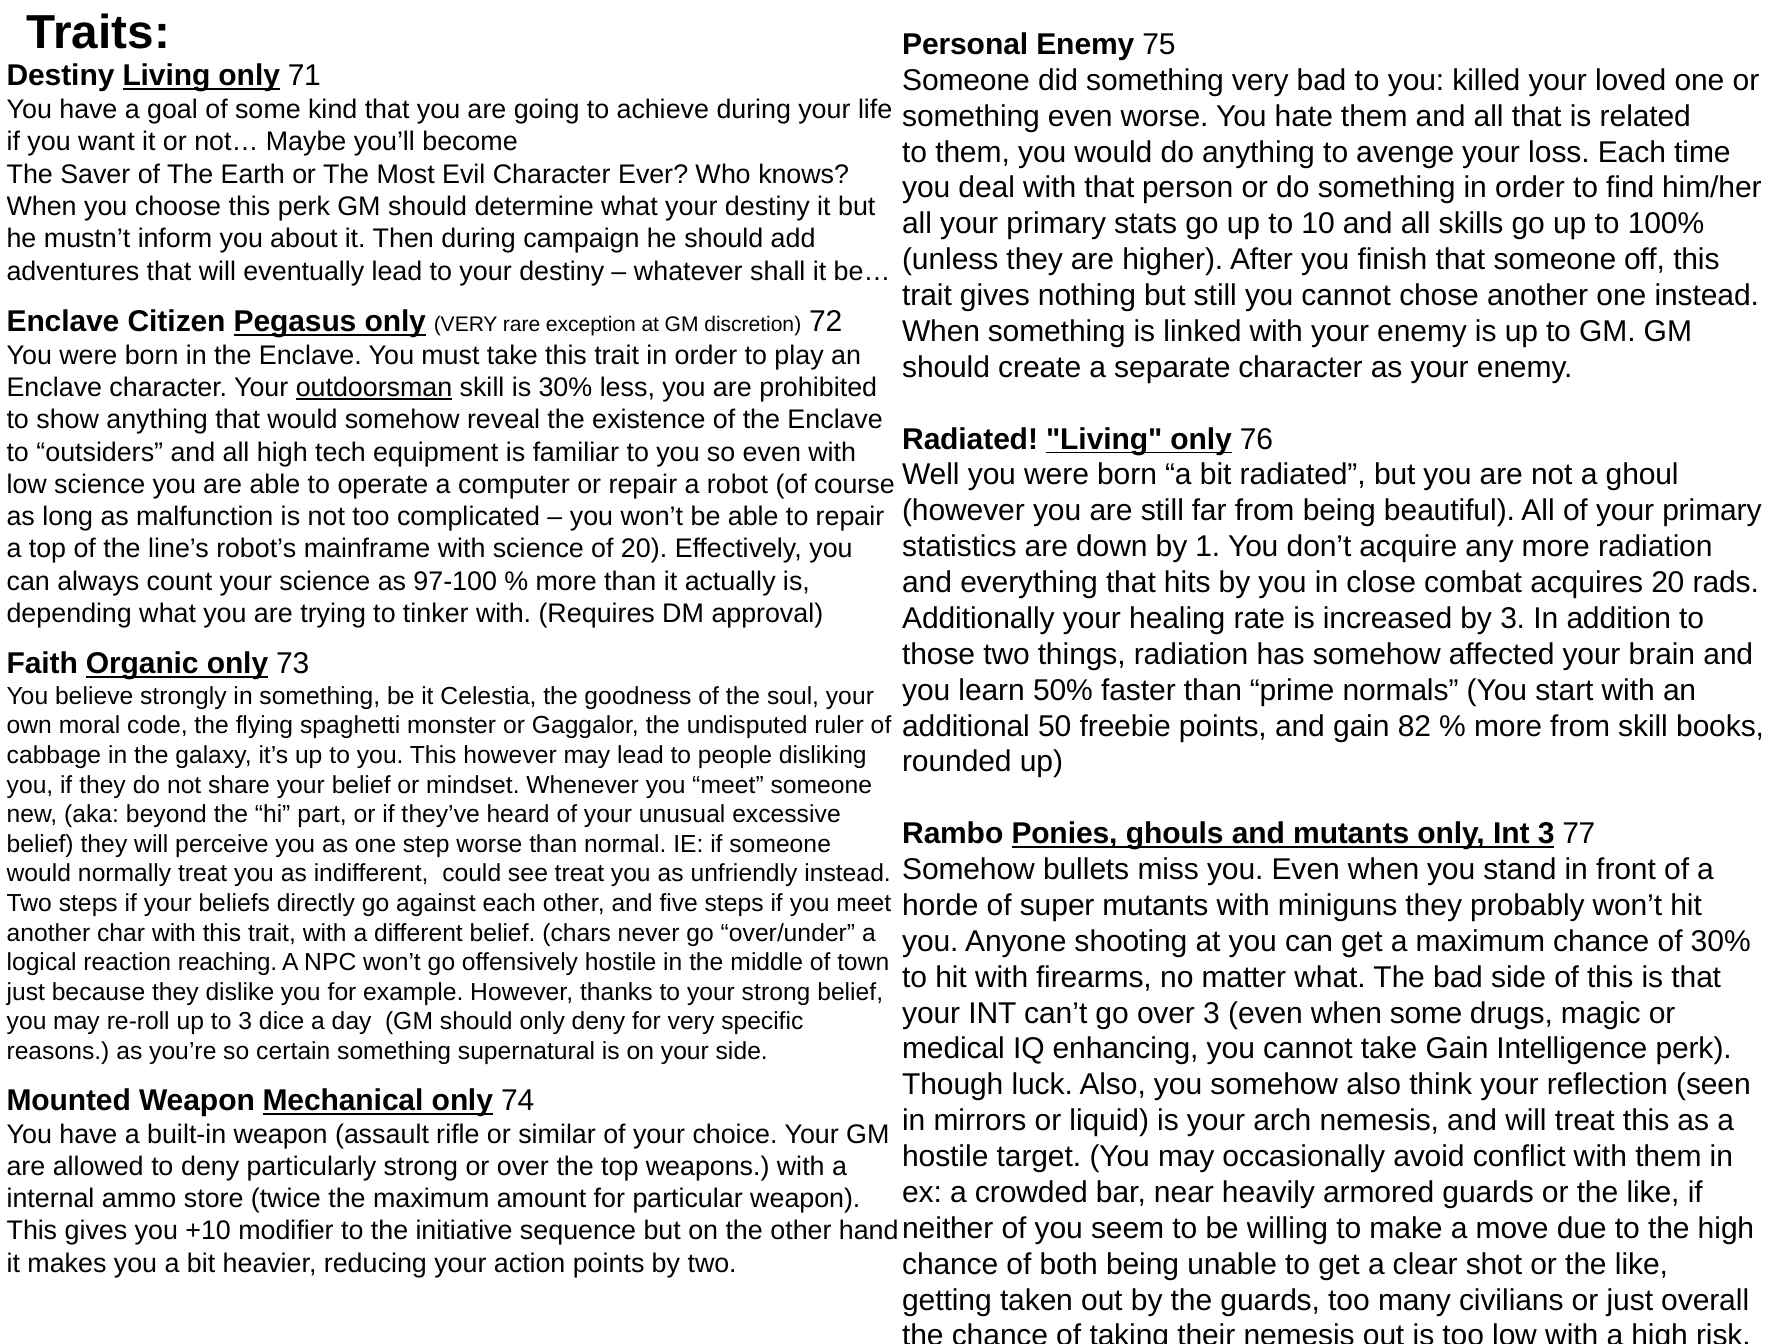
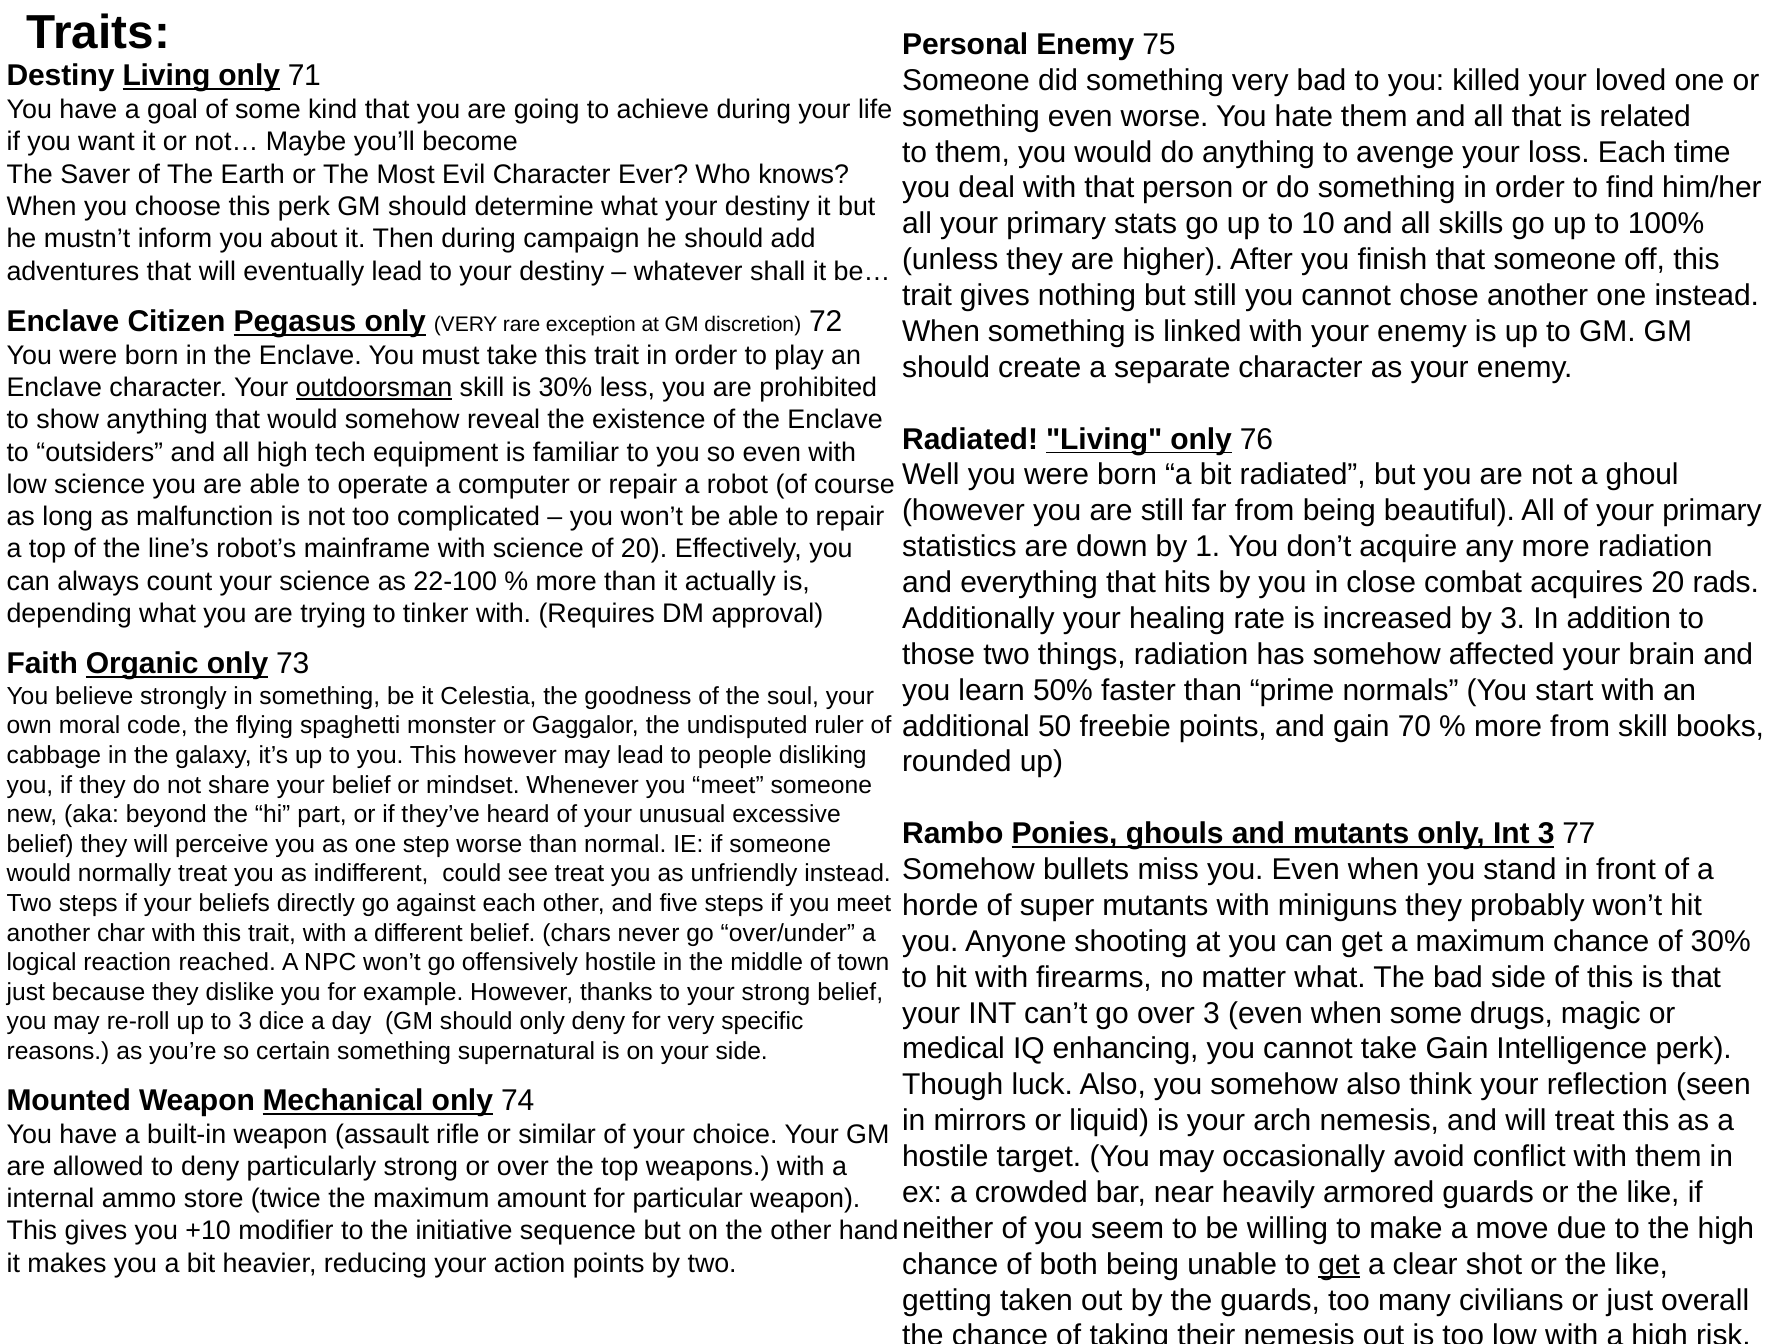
97-100: 97-100 -> 22-100 (455, 581)
82: 82 -> 70 (1414, 726)
reaching: reaching -> reached (227, 962)
get underline: none -> present (1339, 1264)
